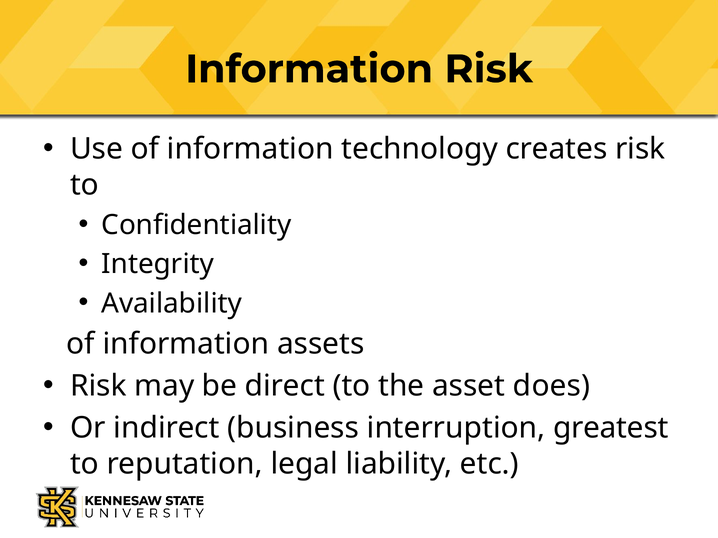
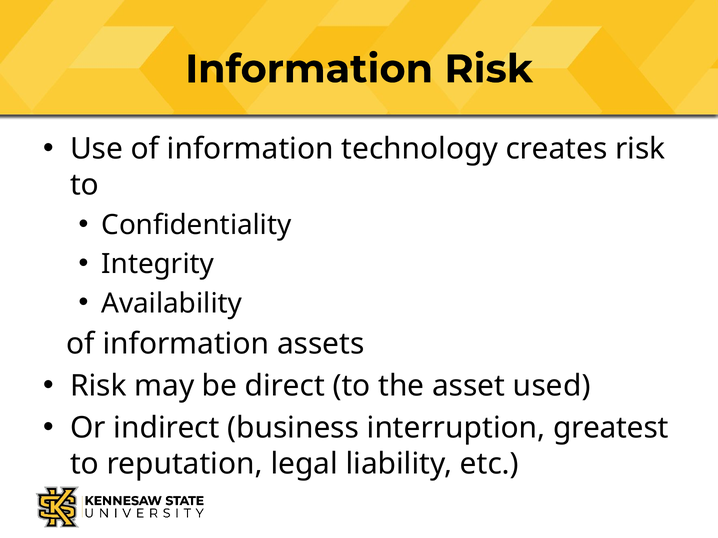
does: does -> used (552, 386)
